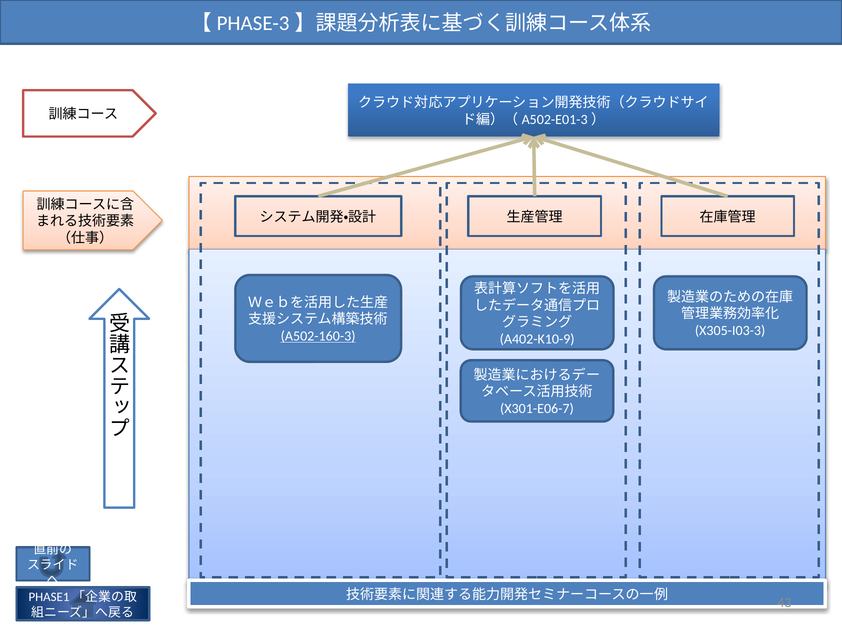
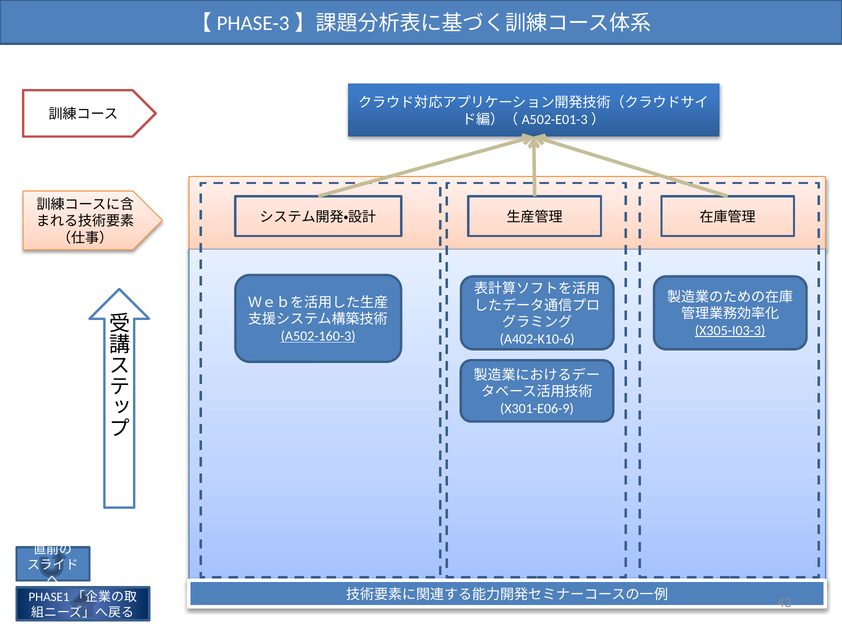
X305-I03-3 underline: none -> present (730, 331)
A402-K10-9: A402-K10-9 -> A402-K10-6 (537, 339)
X301-E06-7: X301-E06-7 -> X301-E06-9 (537, 409)
